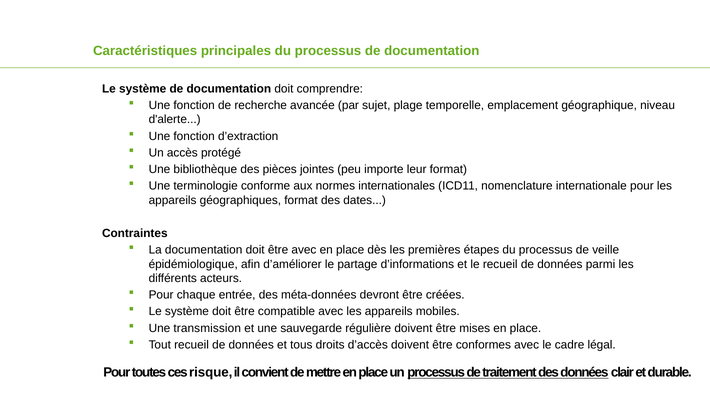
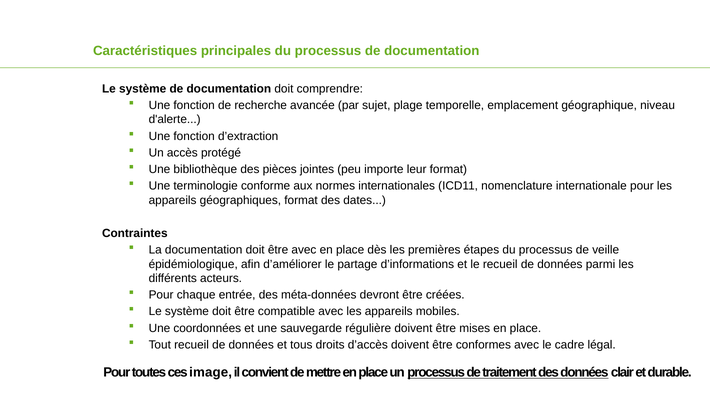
transmission: transmission -> coordonnées (207, 328)
risque: risque -> image (211, 372)
